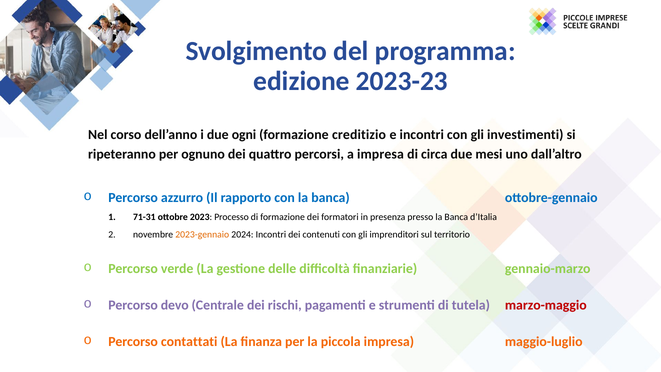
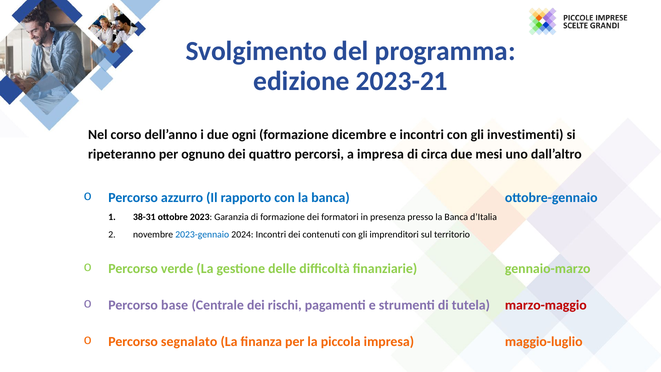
2023-23: 2023-23 -> 2023-21 (402, 81)
creditizio: creditizio -> dicembre (359, 135)
71-31: 71-31 -> 38-31 (144, 217)
Processo: Processo -> Garanzia (231, 217)
2023-gennaio colour: orange -> blue (202, 235)
devo: devo -> base (175, 305)
contattati: contattati -> segnalato (189, 341)
